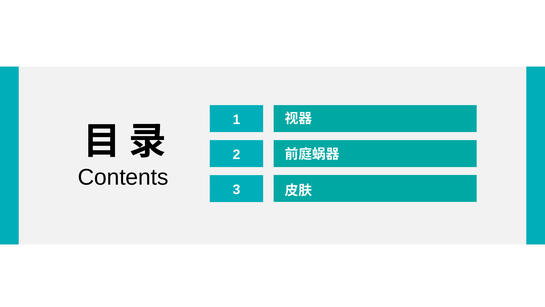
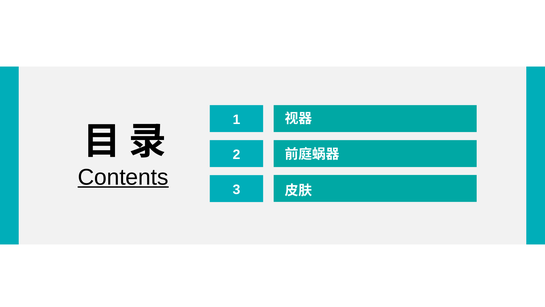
Contents underline: none -> present (123, 177)
